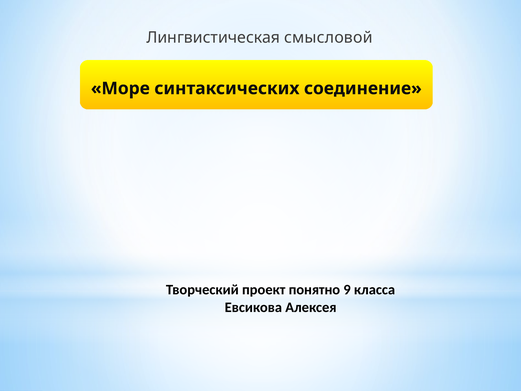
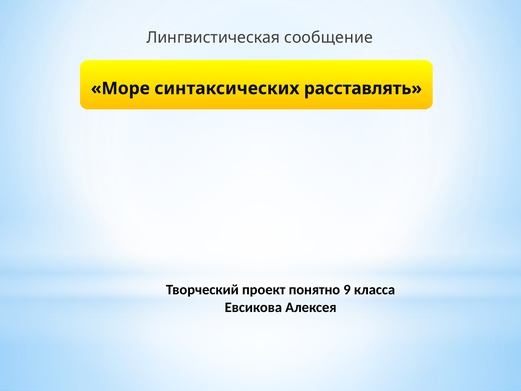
смысловой: смысловой -> сообщение (328, 38)
соединение: соединение -> расставлять (363, 88)
